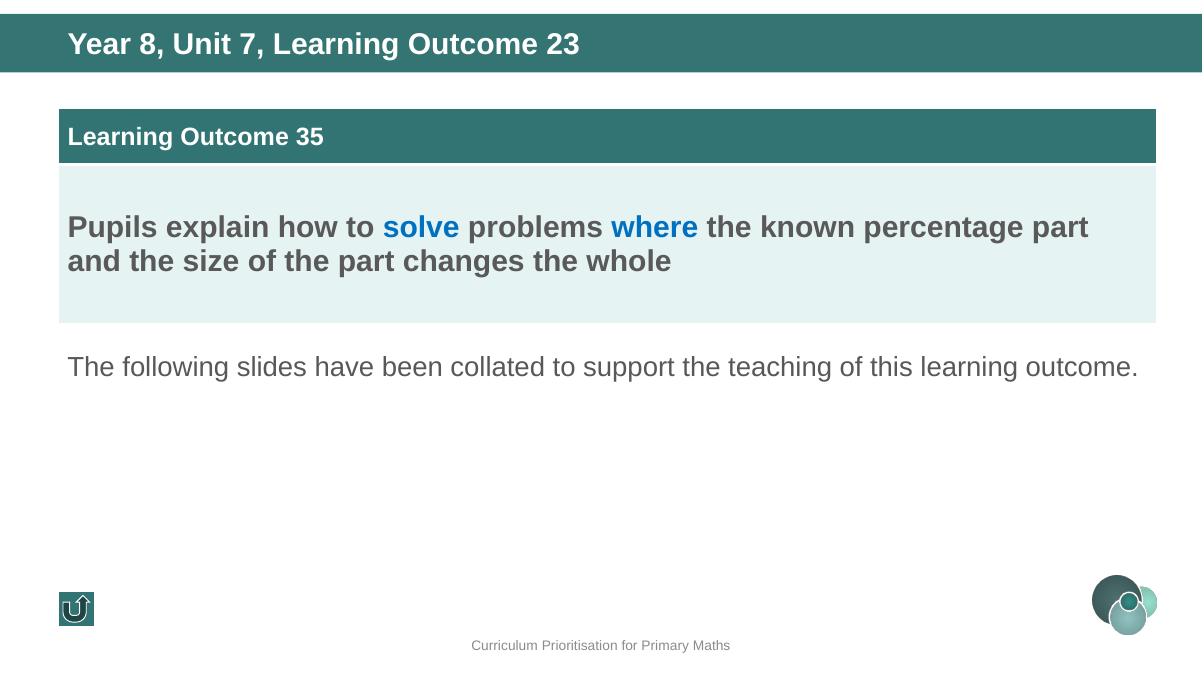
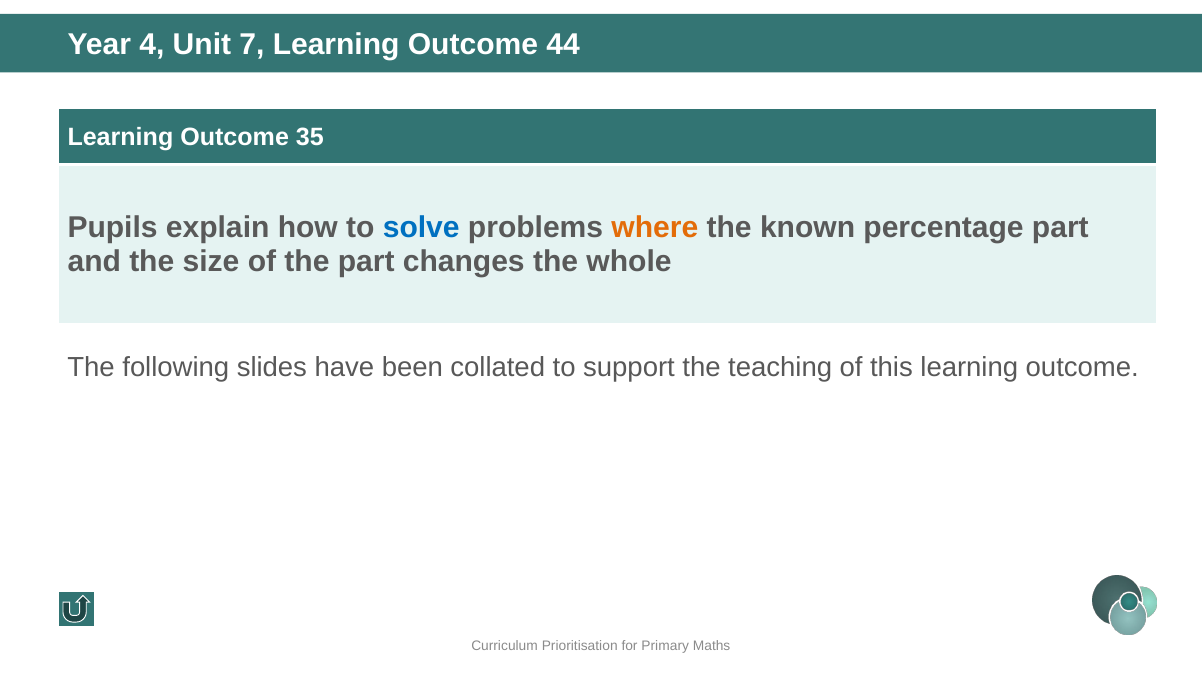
8: 8 -> 4 (152, 45)
23: 23 -> 44 (563, 45)
where colour: blue -> orange (655, 228)
